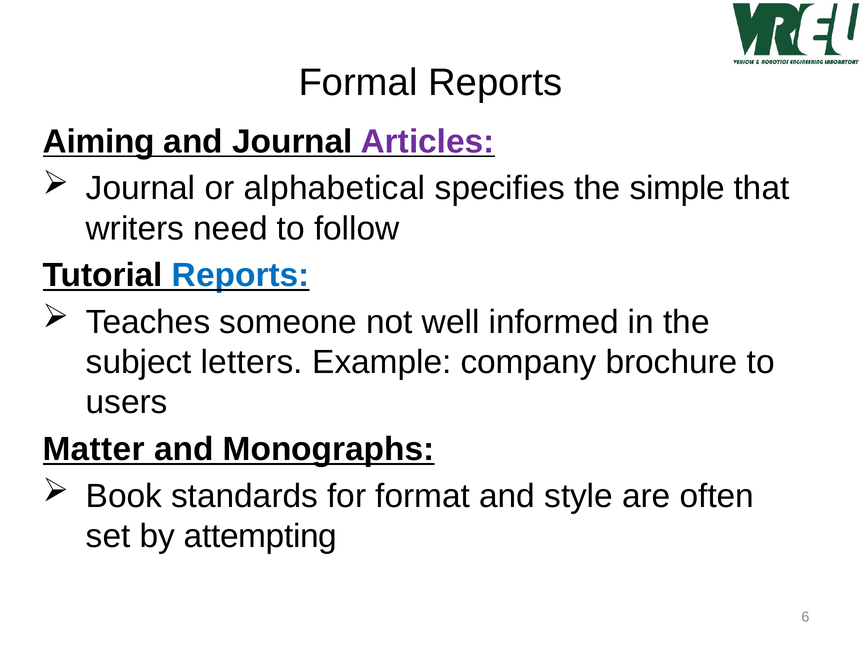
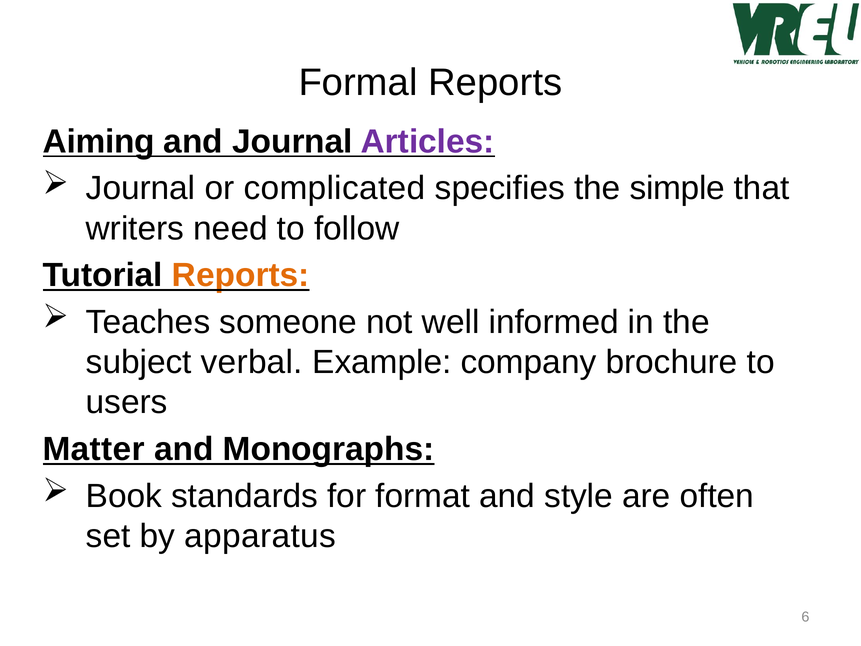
alphabetical: alphabetical -> complicated (334, 188)
Reports colour: blue -> orange (241, 275)
letters: letters -> verbal (252, 362)
attempting: attempting -> apparatus (260, 536)
